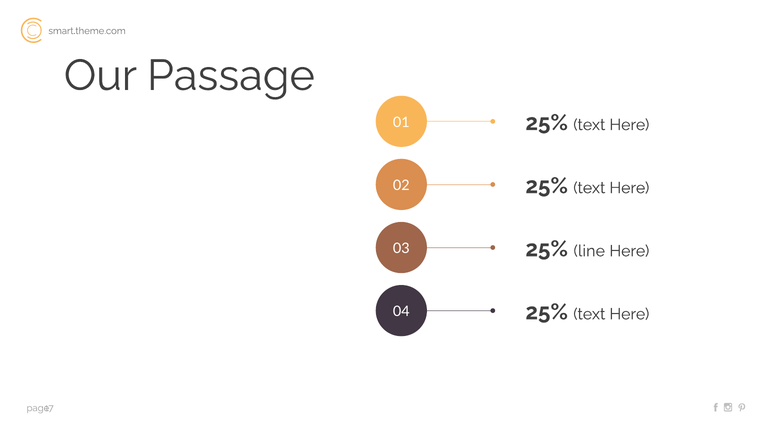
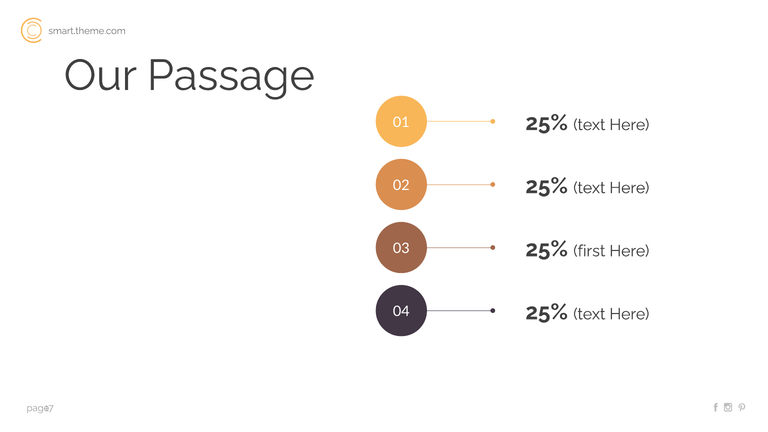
line: line -> first (589, 251)
